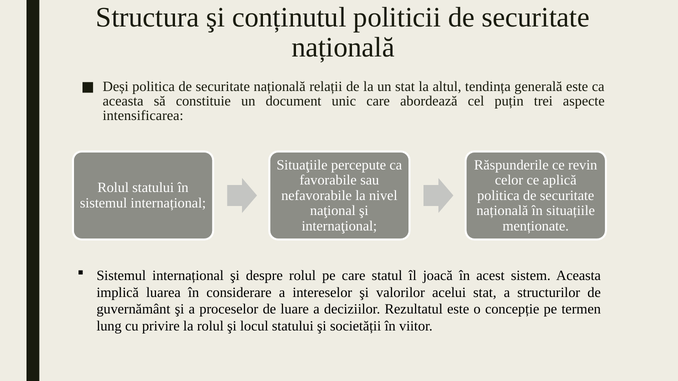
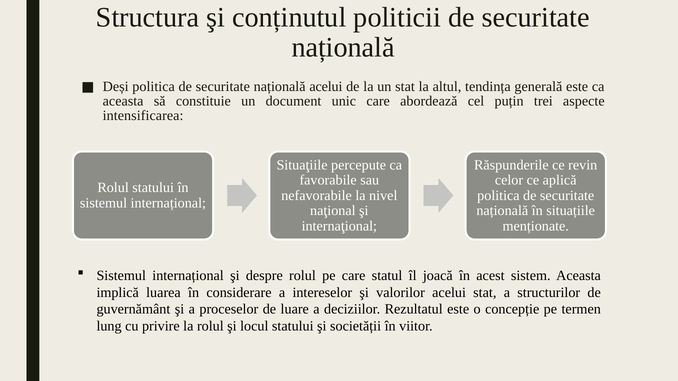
națională relații: relații -> acelui (326, 87)
